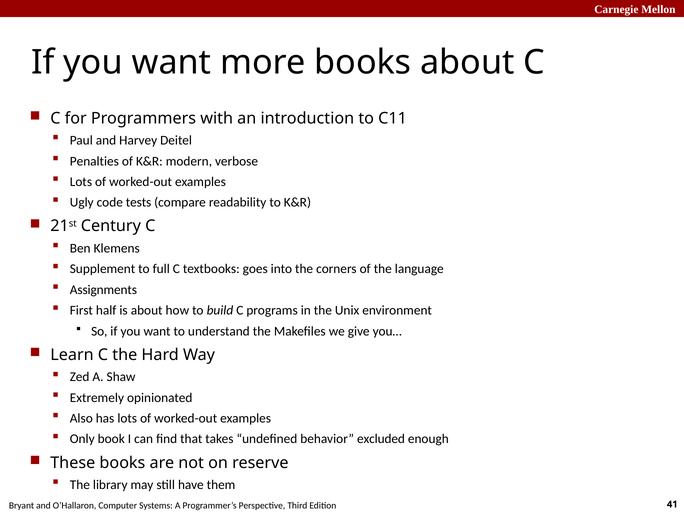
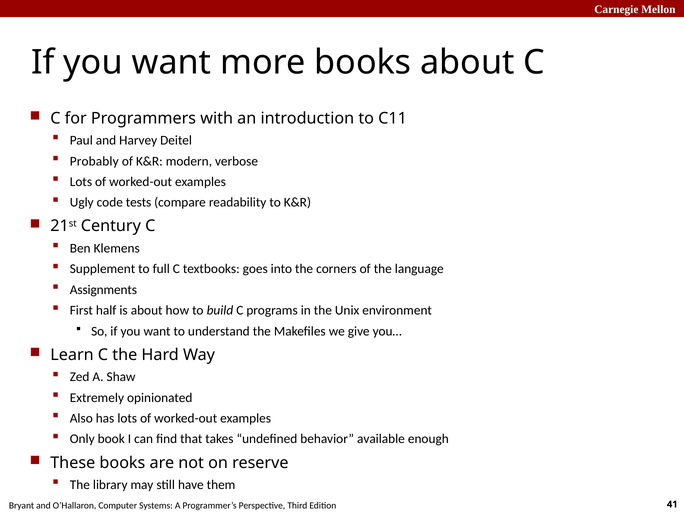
Penalties: Penalties -> Probably (94, 161)
excluded: excluded -> available (381, 439)
